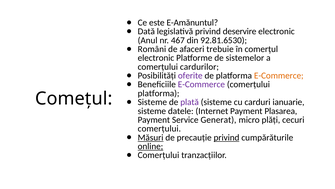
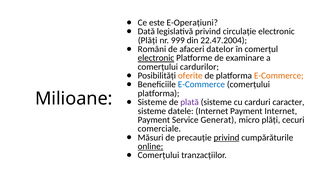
E-Amănuntul: E-Amănuntul -> E-Operațiuni (192, 23)
deservire: deservire -> circulație (240, 31)
Anul: Anul -> Plăți (148, 40)
467: 467 -> 999 (178, 40)
92.81.6530: 92.81.6530 -> 22.47.2004 (224, 40)
trebuie: trebuie -> datelor (220, 49)
electronic underline: none -> present (156, 58)
sistemelor: sistemelor -> examinare (245, 58)
oferite colour: purple -> orange (190, 75)
E-Commerce colour: purple -> blue (201, 84)
Comețul: Comețul -> Milioane (74, 98)
ianuarie: ianuarie -> caracter (288, 102)
Payment Plasarea: Plasarea -> Internet (281, 111)
comerțului: comerțului -> comerciale (159, 128)
Măsuri underline: present -> none (151, 137)
